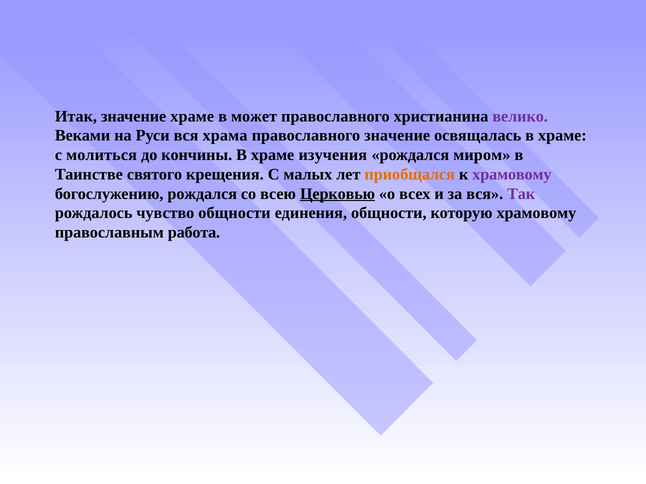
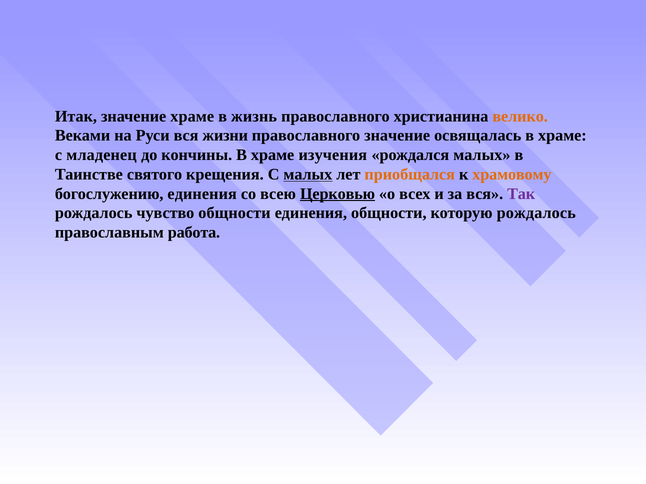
может: может -> жизнь (254, 116)
велико colour: purple -> orange (520, 116)
храма: храма -> жизни (225, 136)
молиться: молиться -> младенец (102, 155)
рождался миром: миром -> малых (482, 155)
малых underline: none -> present (308, 175)
храмовому colour: purple -> orange (512, 175)
богослужению рождался: рождался -> единения (202, 194)
которую храмовому: храмовому -> рождалось (536, 213)
